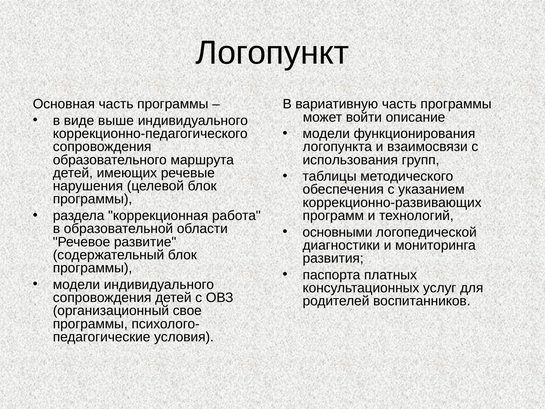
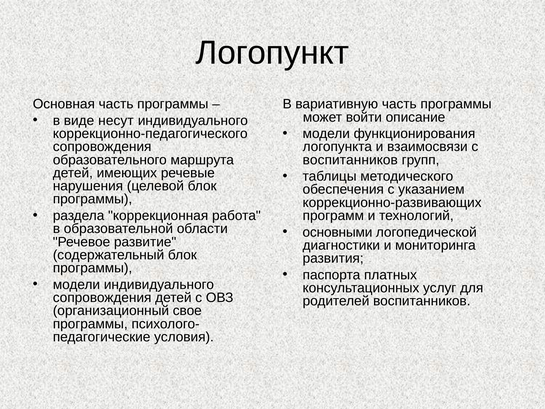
выше: выше -> несут (116, 121)
использования: использования -> воспитанников (350, 160)
